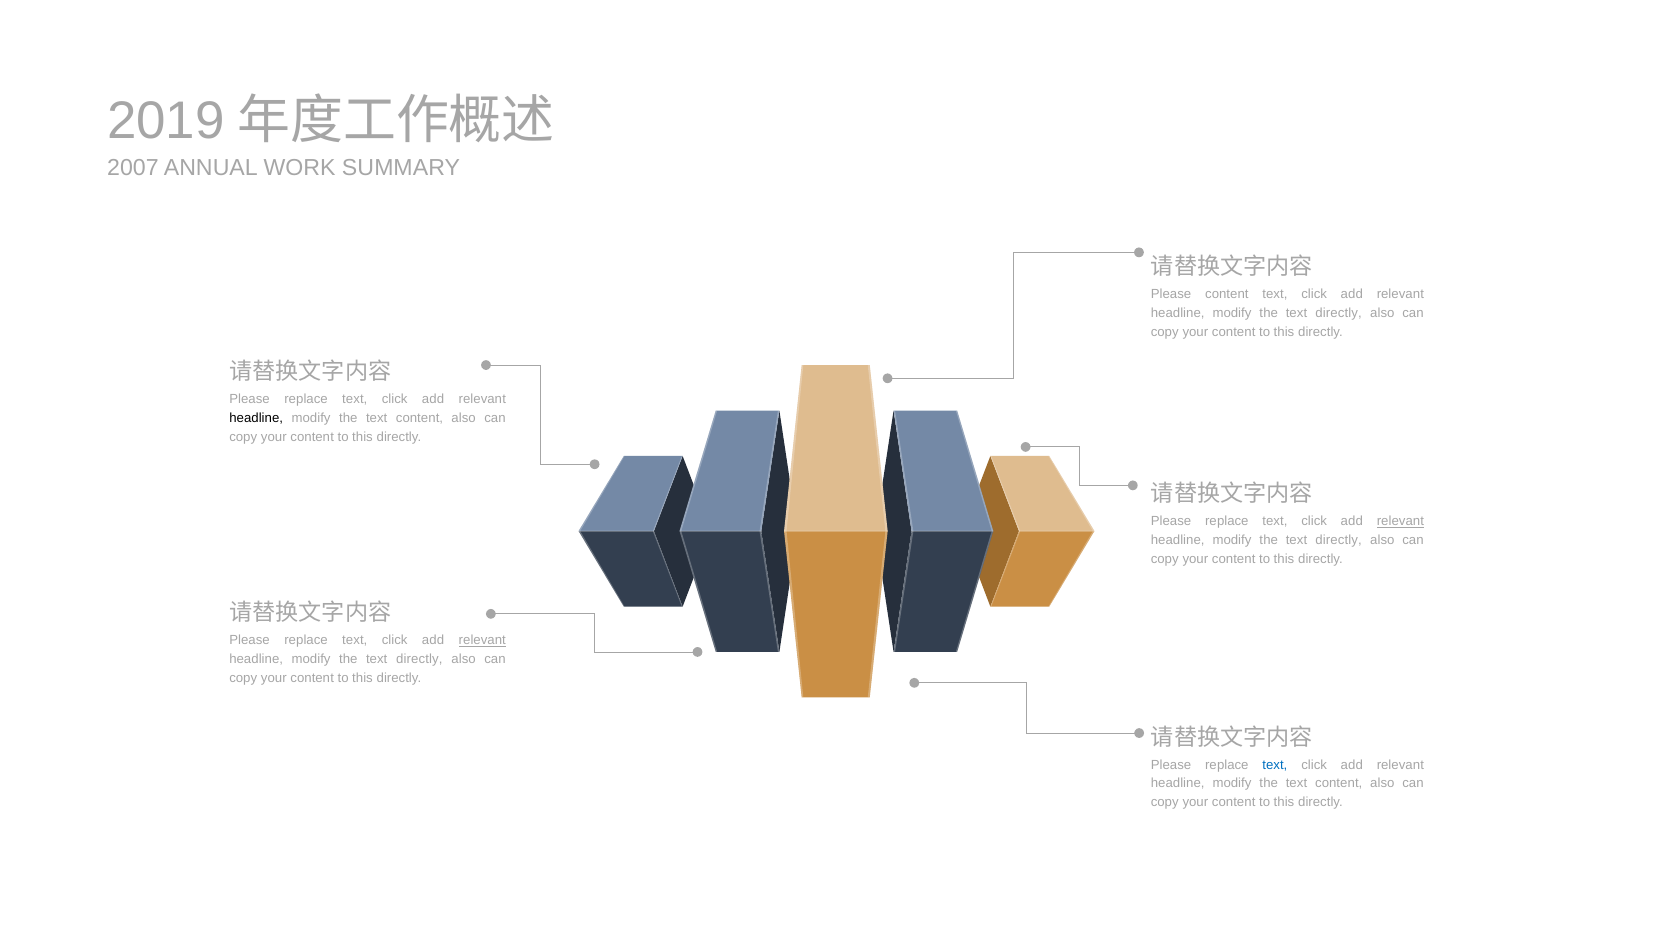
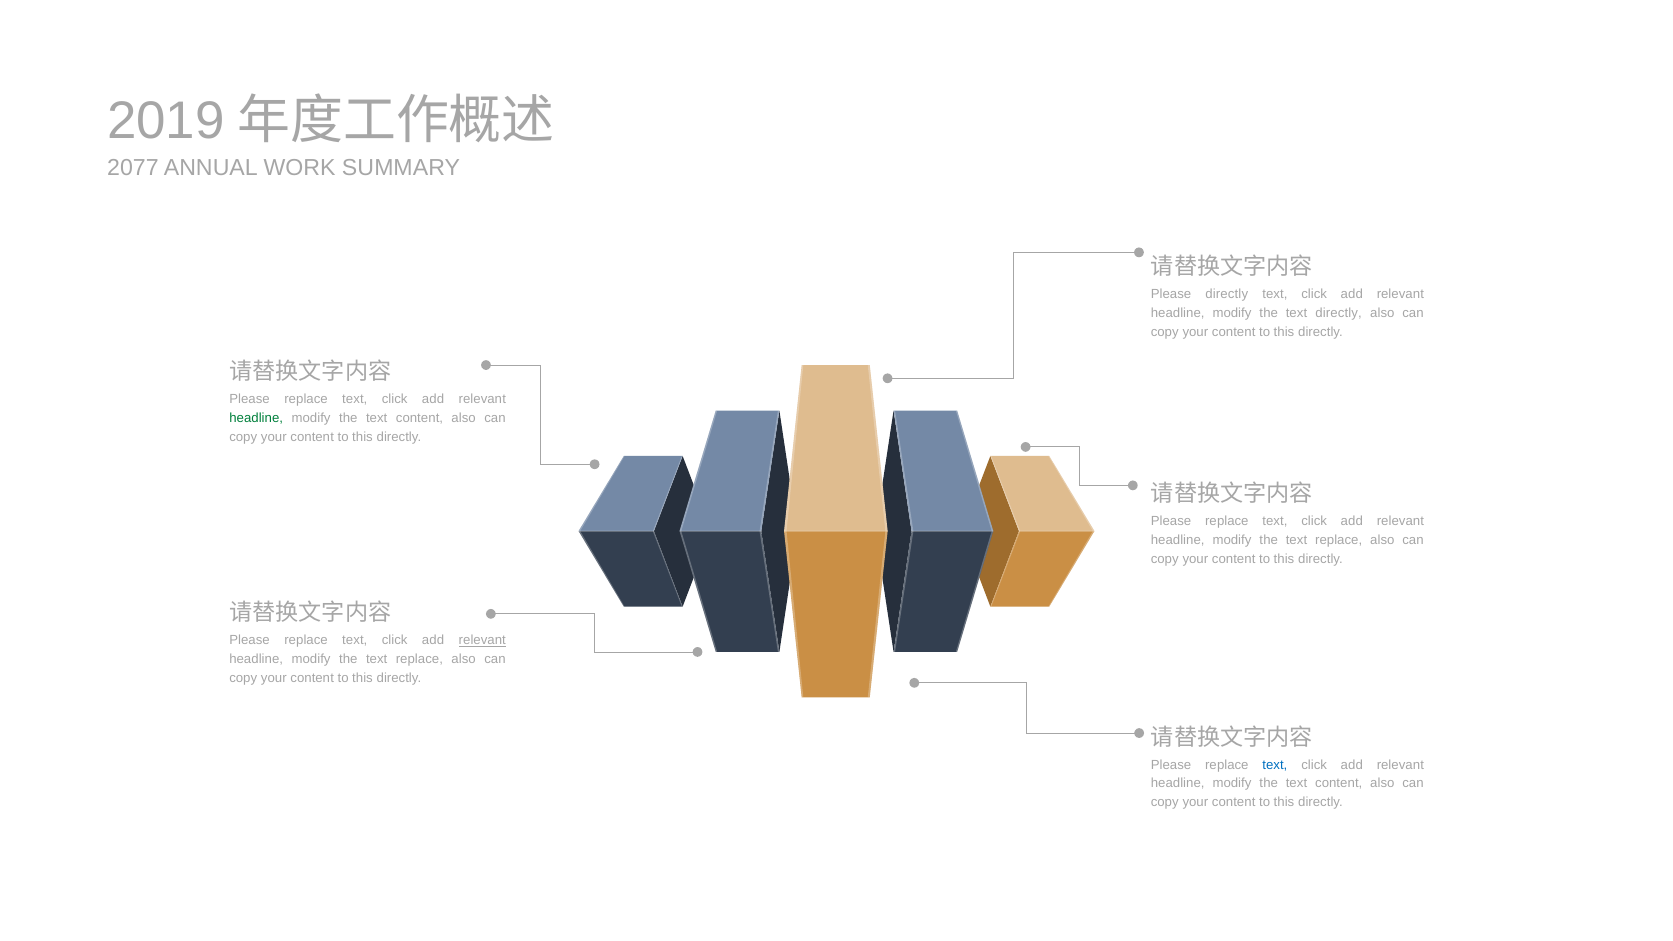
2007: 2007 -> 2077 (133, 168)
Please content: content -> directly (1227, 294)
headline colour: black -> green (256, 418)
relevant underline: present -> none (1400, 521)
directly: directly -> replace (1339, 540)
directly: directly -> replace (419, 659)
